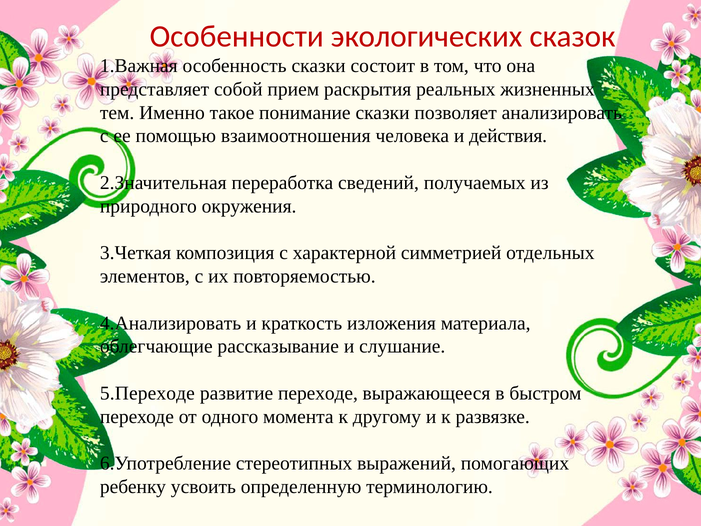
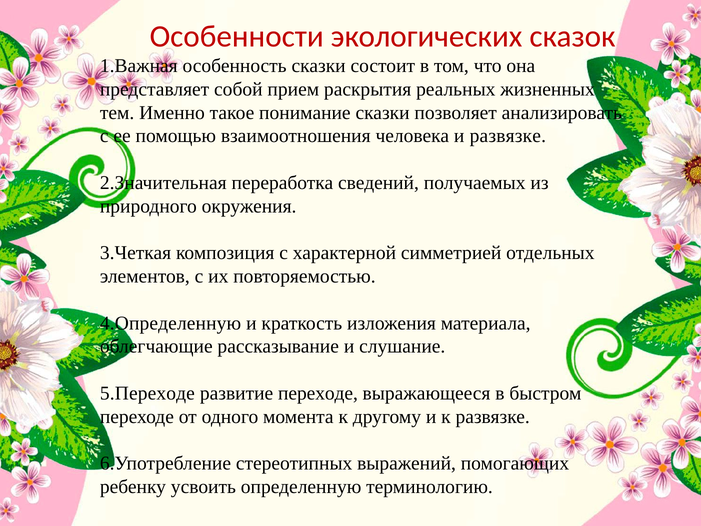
и действия: действия -> развязке (508, 136)
4.Анализировать: 4.Анализировать -> 4.Определенную (171, 323)
